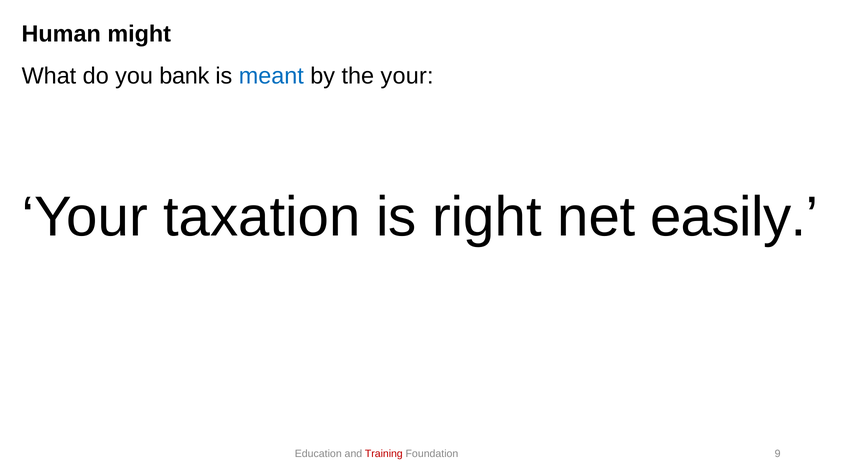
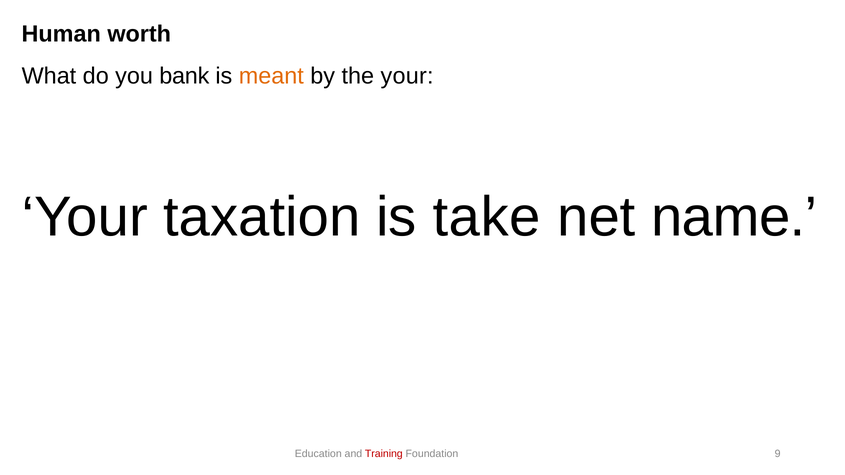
might: might -> worth (139, 34)
meant colour: blue -> orange (271, 76)
right: right -> take (487, 217)
easily: easily -> name (734, 217)
